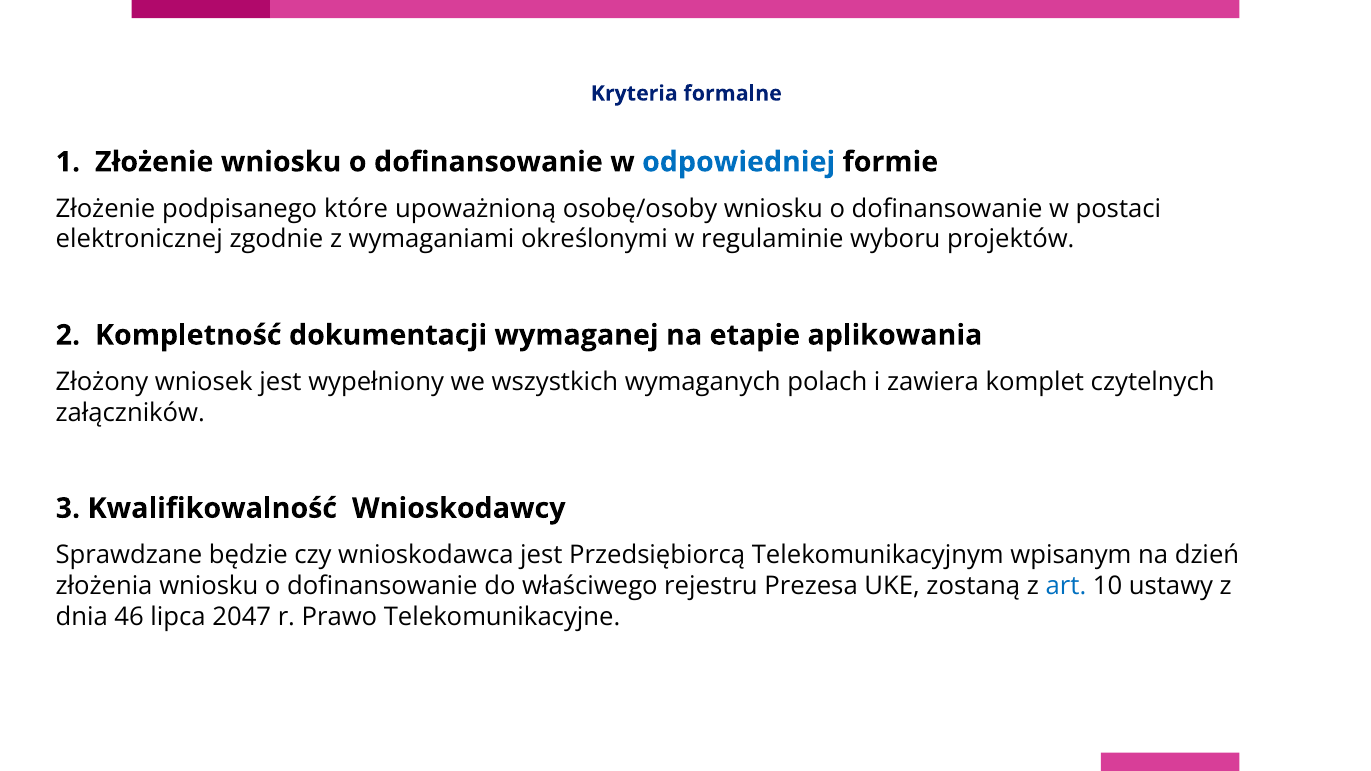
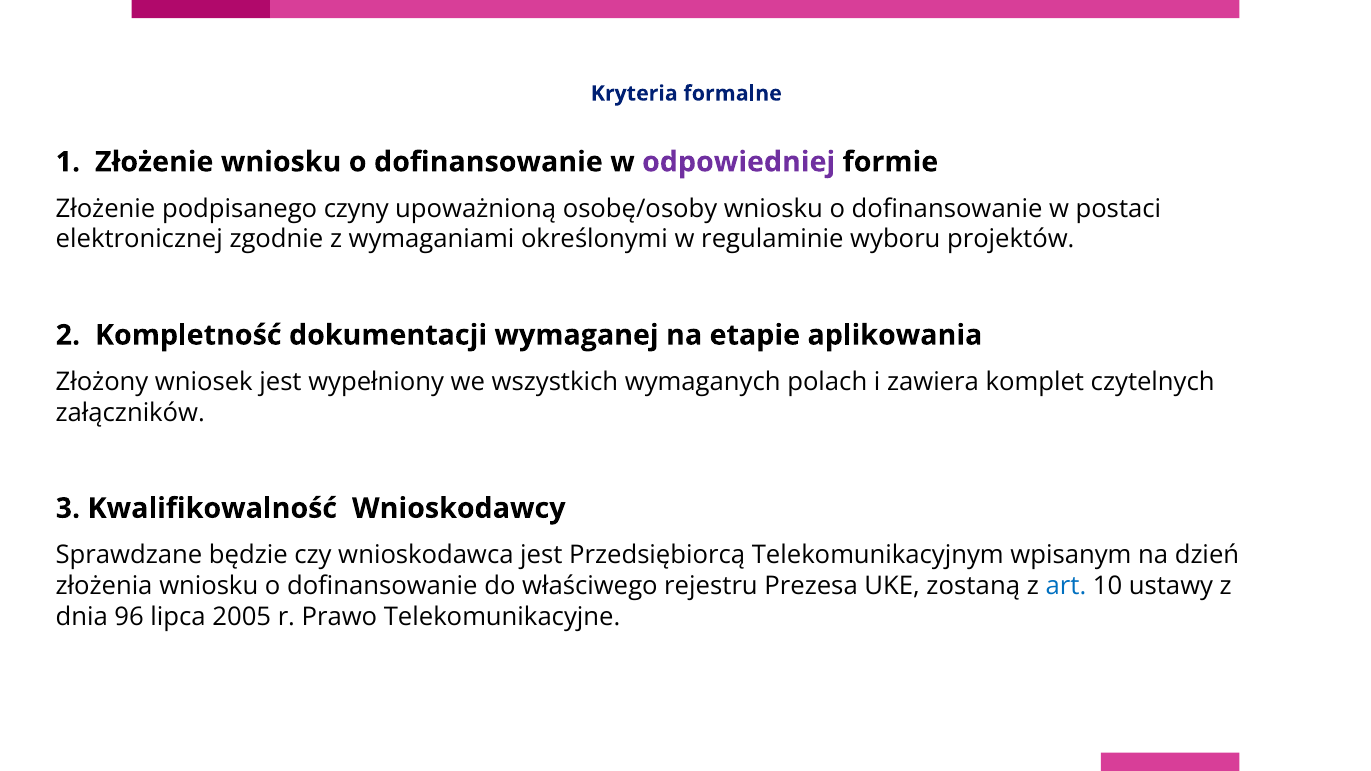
odpowiedniej colour: blue -> purple (739, 162)
które: które -> czyny (356, 209)
46: 46 -> 96 (129, 617)
2047: 2047 -> 2005 (242, 617)
